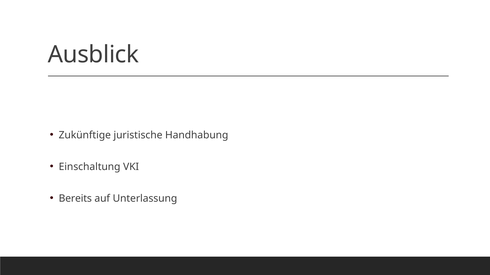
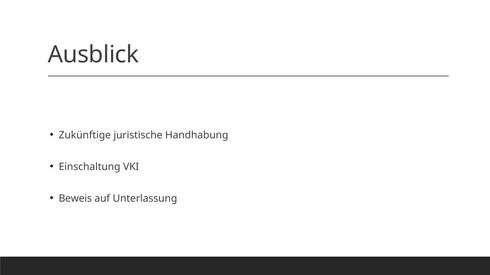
Bereits: Bereits -> Beweis (75, 199)
